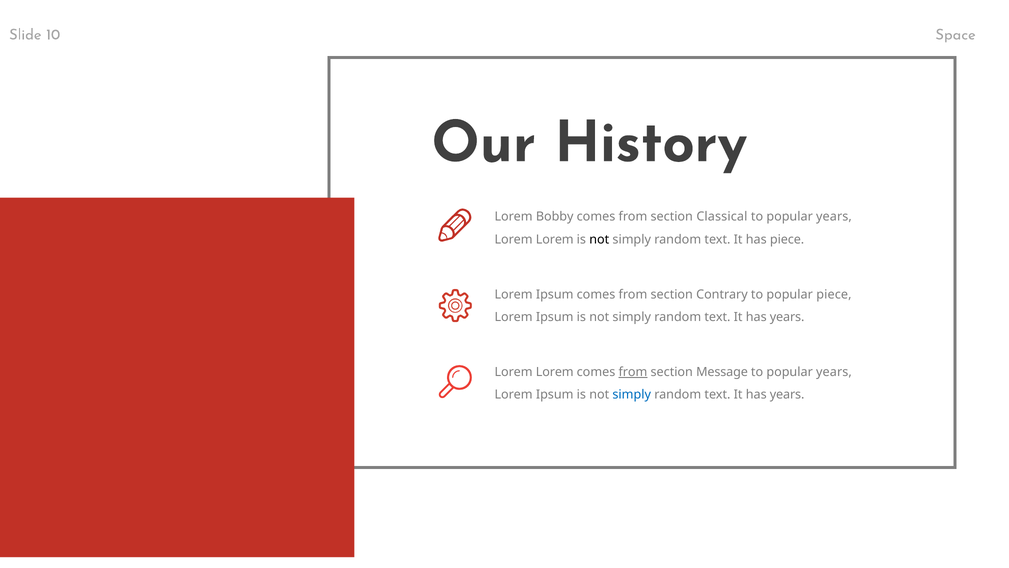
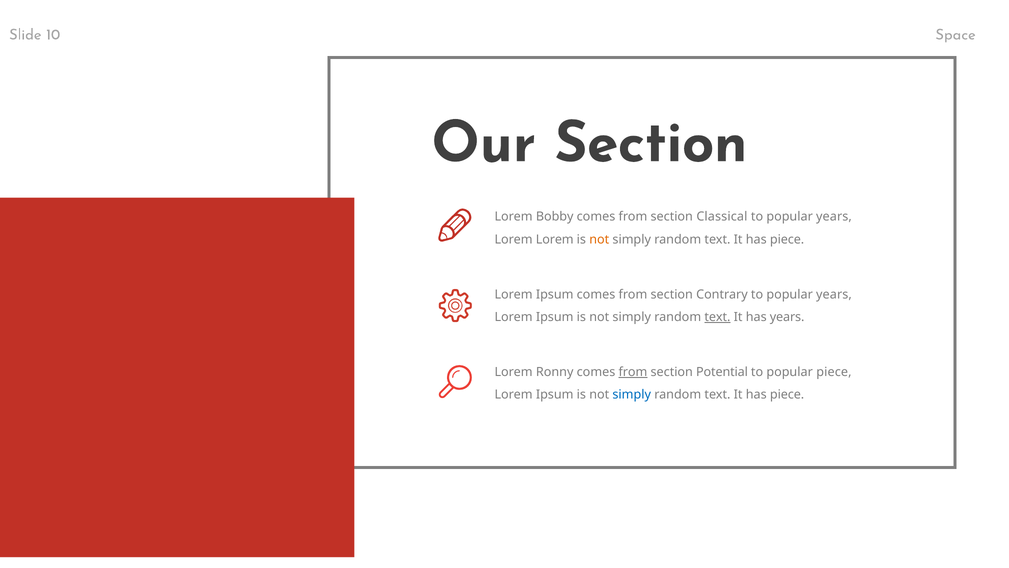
Our History: History -> Section (651, 142)
not colour: black -> orange (599, 239)
Contrary to popular piece: piece -> years (834, 294)
text underline: none -> present (717, 317)
Lorem: Lorem -> Ronny (555, 372)
Message: Message -> Potential (722, 372)
years: years -> piece (834, 372)
years: years -> piece (787, 395)
